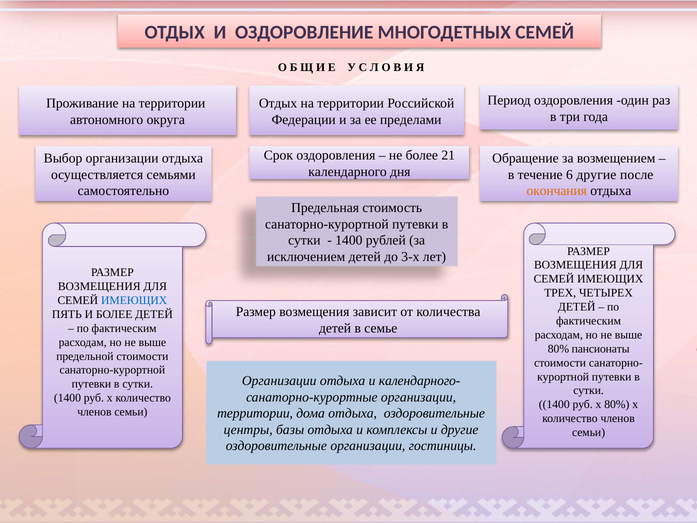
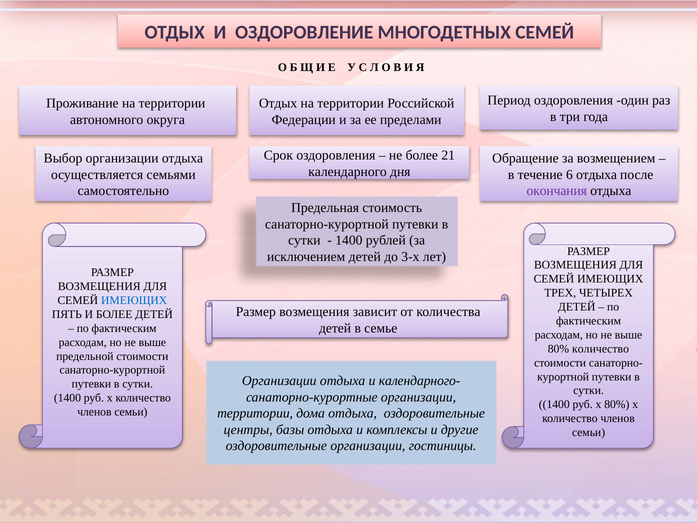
6 другие: другие -> отдыха (597, 174)
окончания colour: orange -> purple (557, 191)
80% пансионаты: пансионаты -> количество (601, 349)
